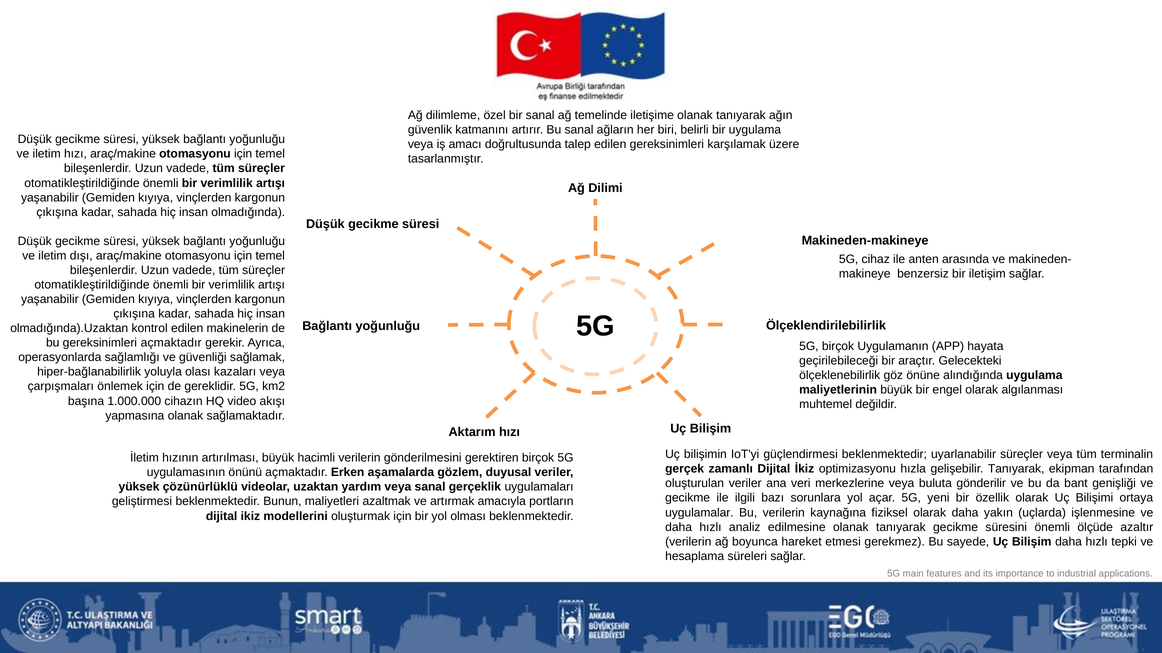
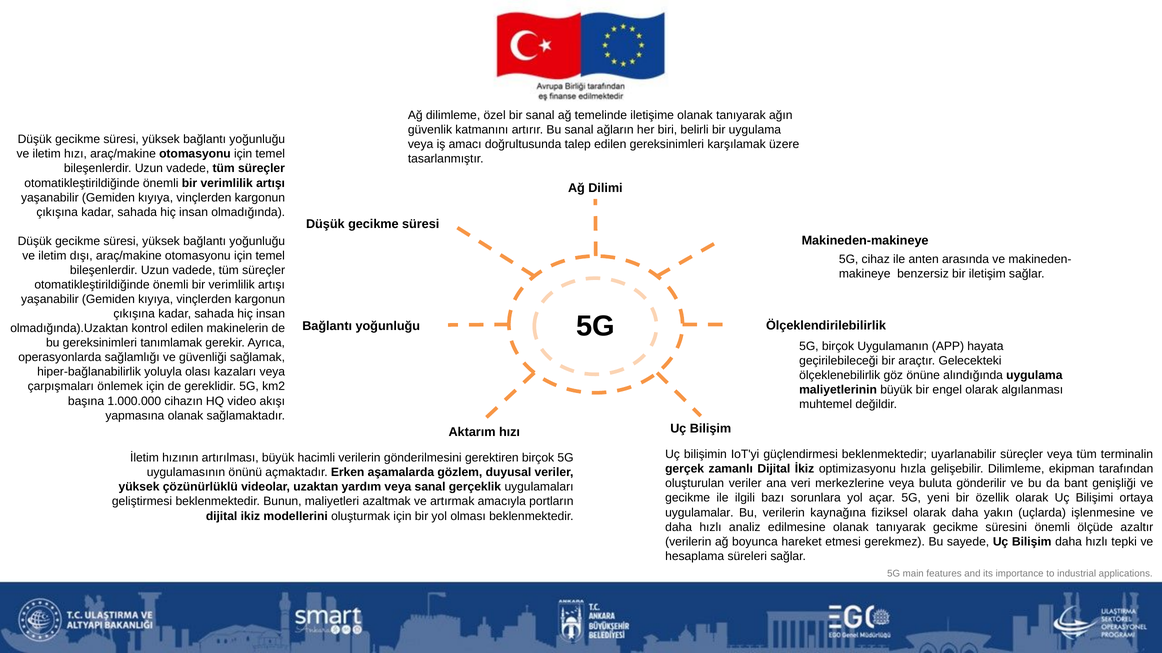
gereksinimleri açmaktadır: açmaktadır -> tanımlamak (171, 343)
gelişebilir Tanıyarak: Tanıyarak -> Dilimleme (1016, 469)
